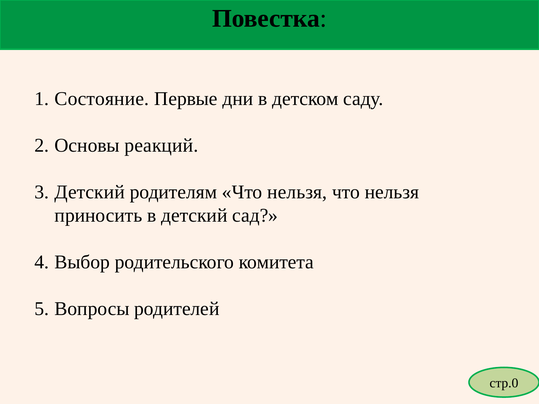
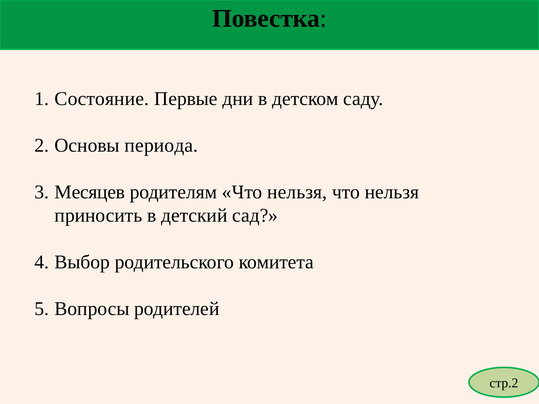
реакций: реакций -> периода (161, 146)
Детский: Детский -> Месяцев (90, 192)
стр.0: стр.0 -> стр.2 (504, 383)
